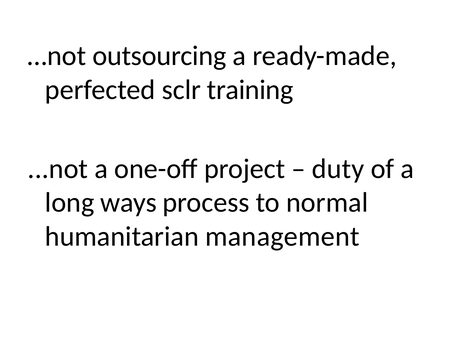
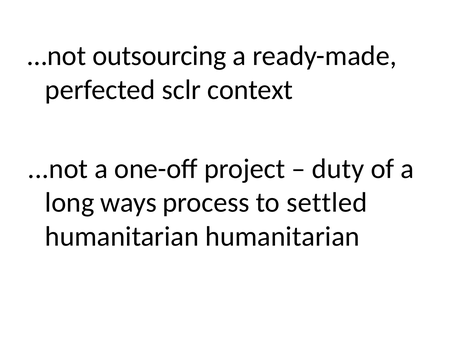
training: training -> context (250, 90)
normal: normal -> settled (327, 202)
humanitarian management: management -> humanitarian (282, 236)
